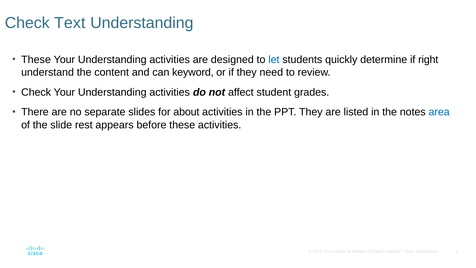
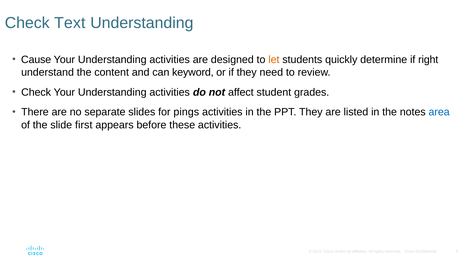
These: These -> Cause (36, 60)
let colour: blue -> orange (274, 60)
about: about -> pings (186, 112)
rest: rest -> first (84, 125)
